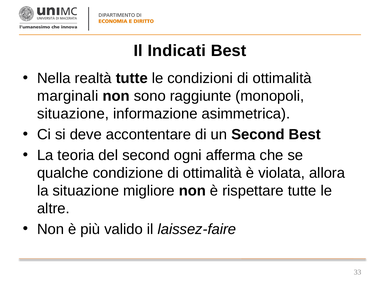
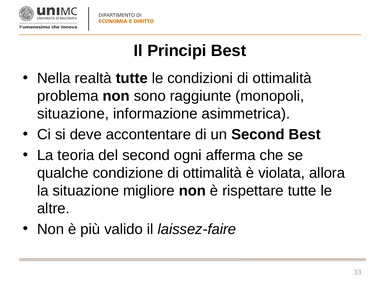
Indicati: Indicati -> Principi (177, 51)
marginali: marginali -> problema (68, 96)
